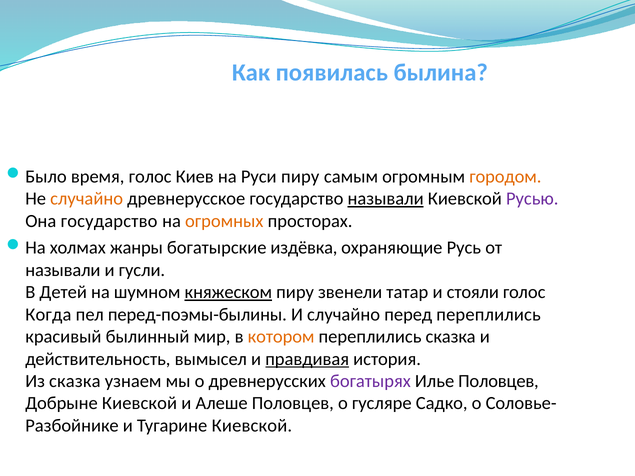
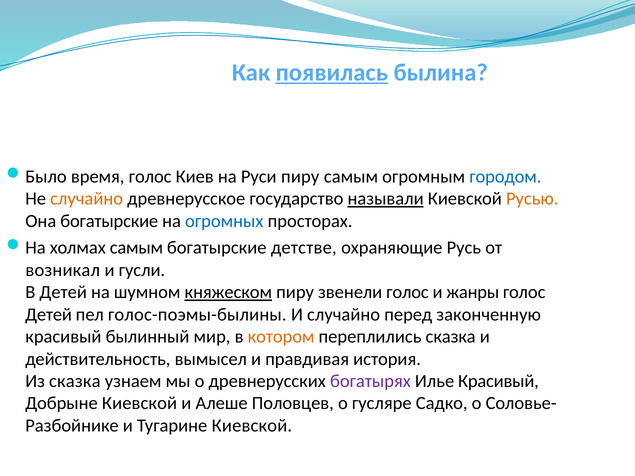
появилась underline: none -> present (332, 73)
городом colour: orange -> blue (505, 177)
Русью colour: purple -> orange (532, 199)
Она государство: государство -> богатырские (109, 221)
огромных colour: orange -> blue (224, 221)
холмах жанры: жанры -> самым (136, 248)
издёвка: издёвка -> детстве (304, 248)
называли: называли -> возникал (63, 270)
звенели татар: татар -> голос (407, 292)
стояли: стояли -> жанры (473, 292)
Когда: Когда -> Детей (49, 315)
перед-поэмы-былины: перед-поэмы-былины -> голос-поэмы-былины (197, 315)
перед переплились: переплились -> законченную (489, 315)
правдивая underline: present -> none (307, 359)
Илье Половцев: Половцев -> Красивый (498, 381)
